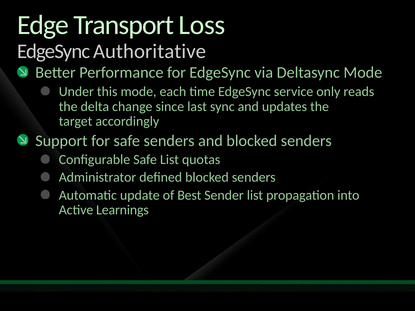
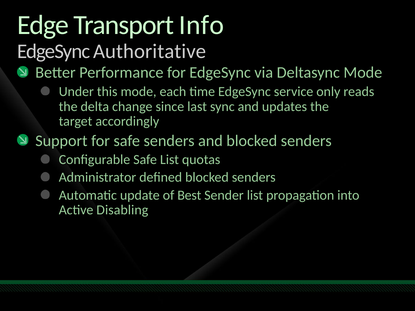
Loss: Loss -> Info (202, 25)
Learnings: Learnings -> Disabling (122, 210)
